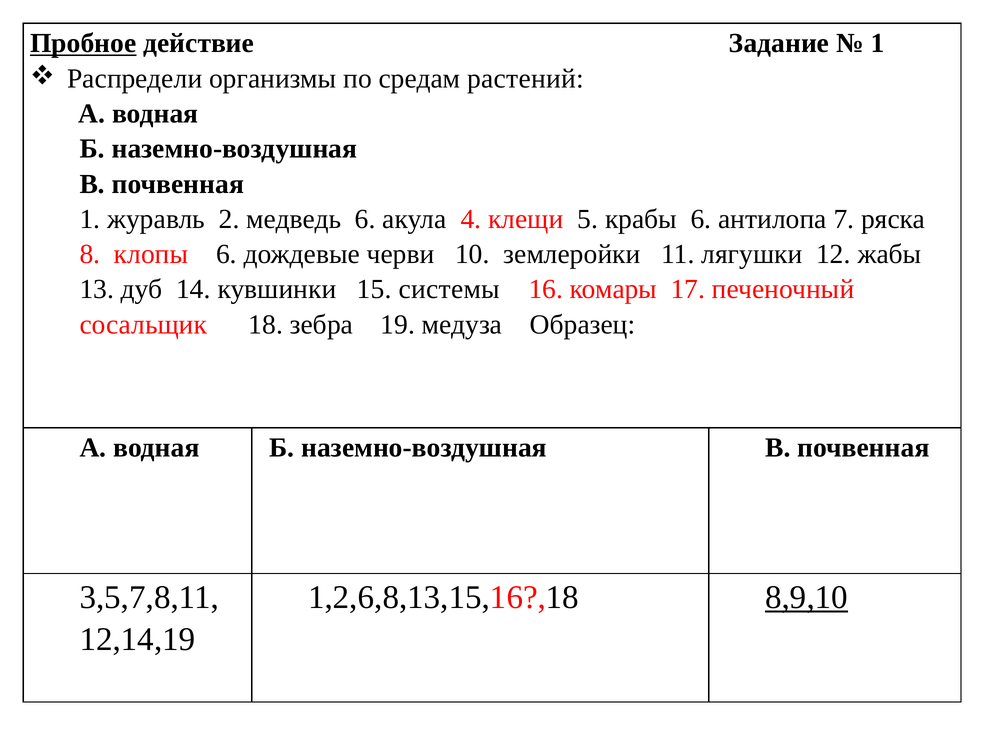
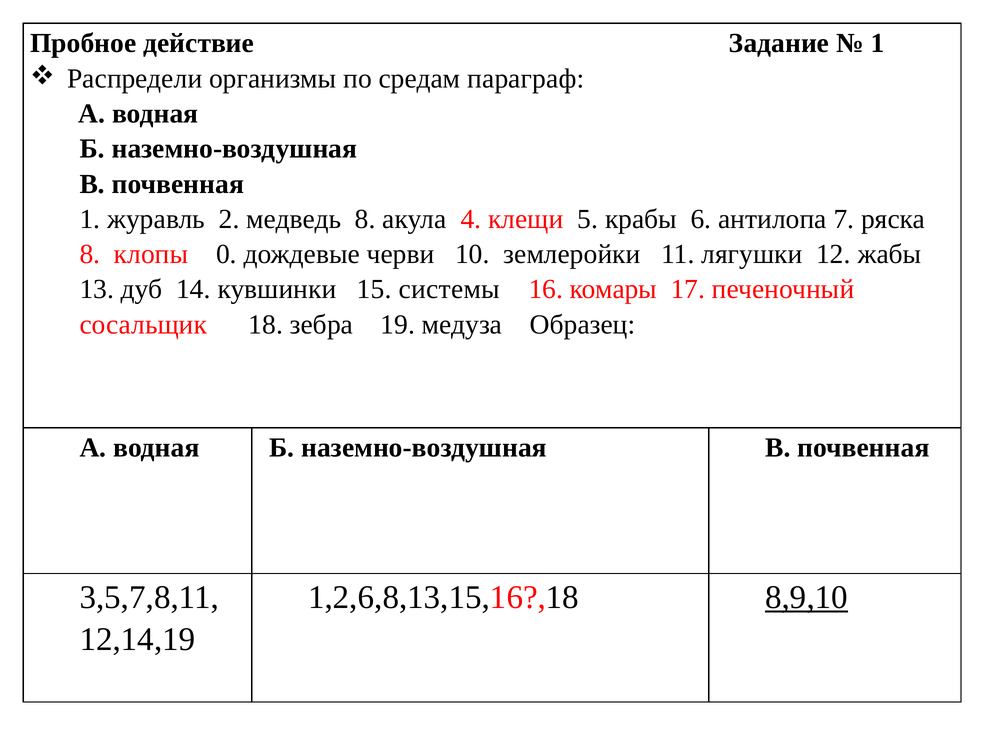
Пробное underline: present -> none (83, 43)
растений: растений -> параграф (526, 79)
медведь 6: 6 -> 8 (365, 219)
клопы 6: 6 -> 0 (226, 254)
